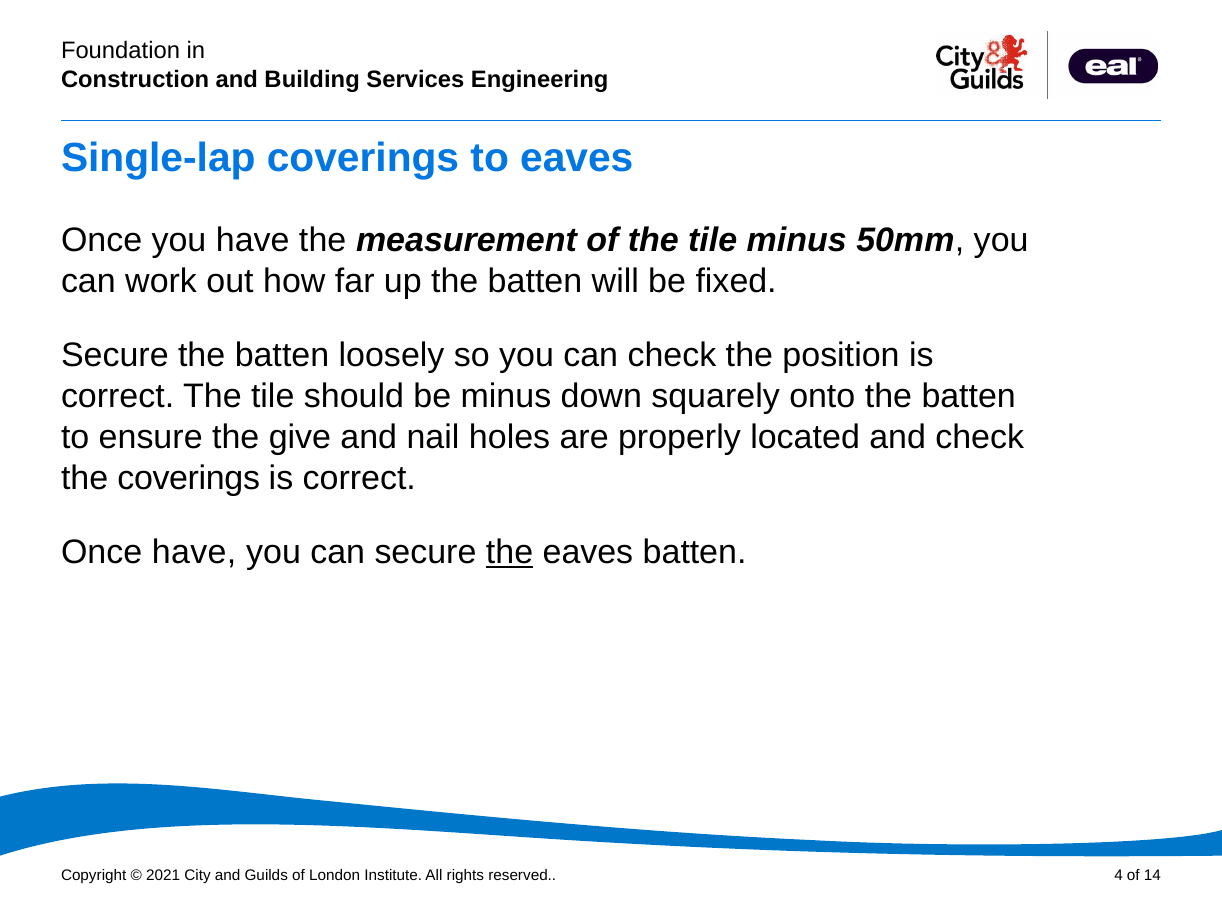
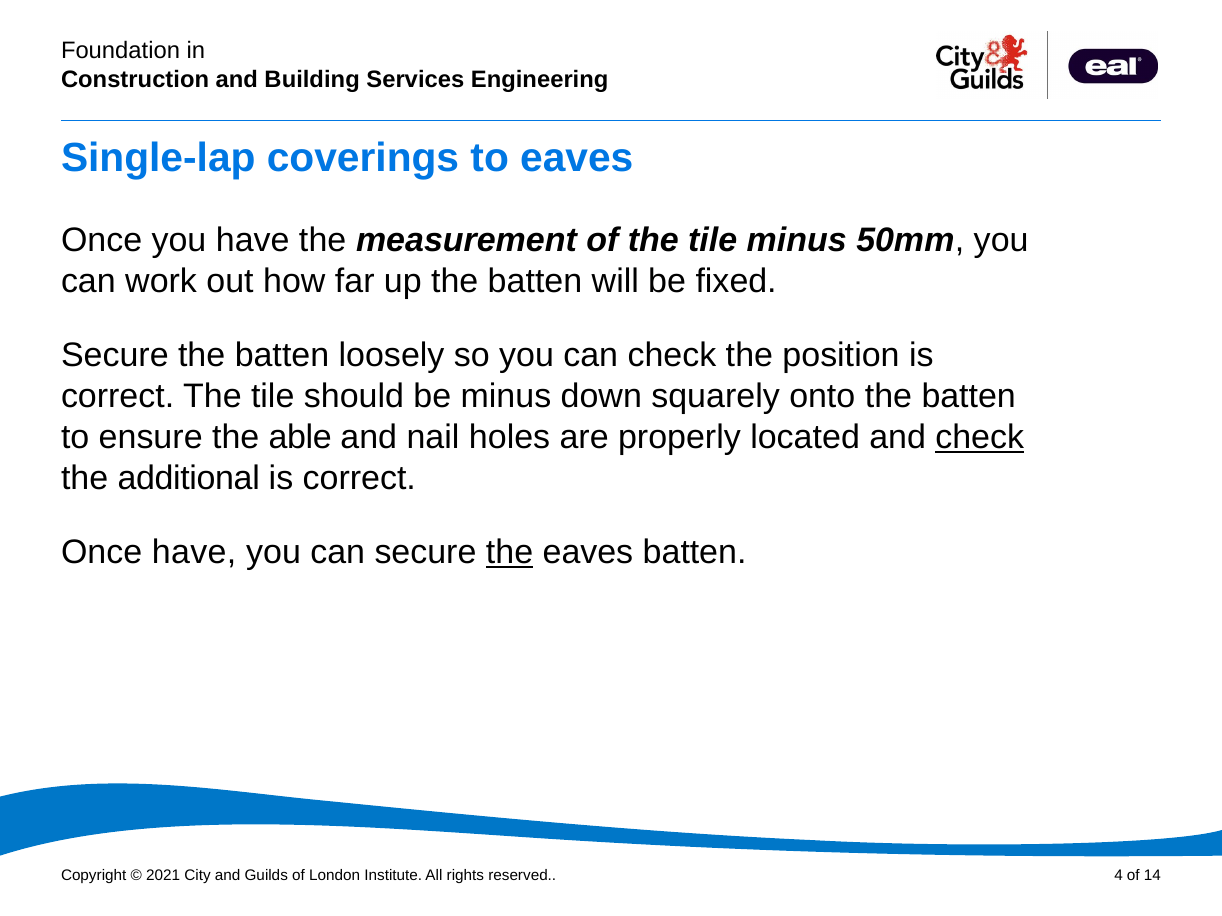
give: give -> able (300, 437)
check underline: none -> present (980, 437)
the coverings: coverings -> additional (189, 478)
